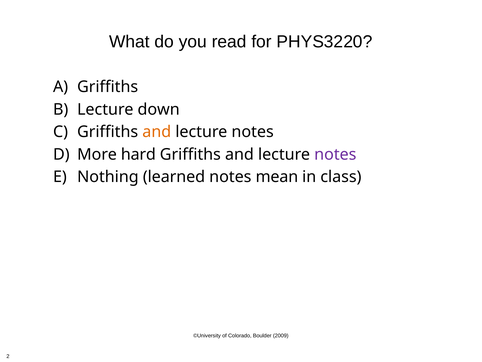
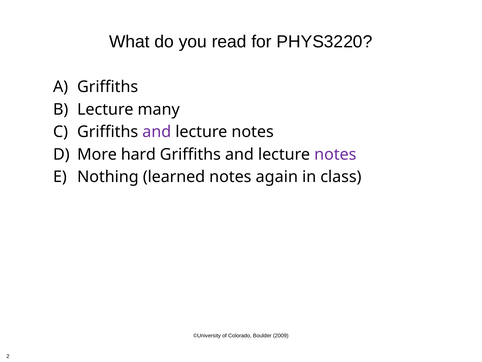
down: down -> many (159, 109)
and colour: orange -> purple (157, 132)
mean: mean -> again (277, 177)
